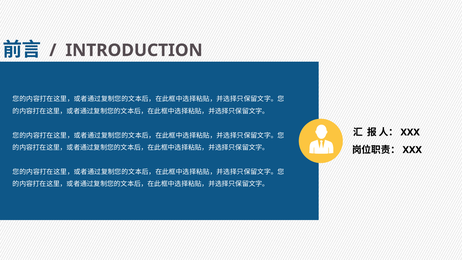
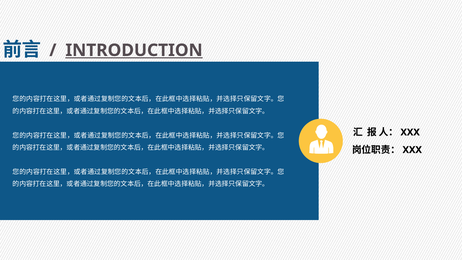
INTRODUCTION underline: none -> present (134, 50)
